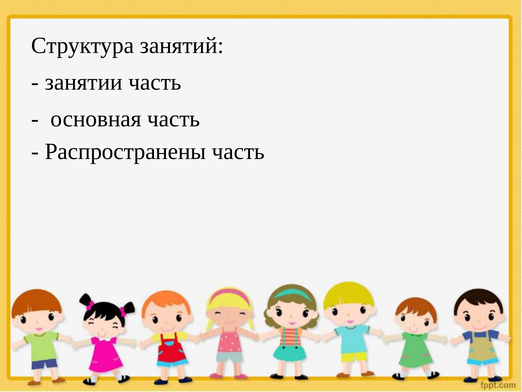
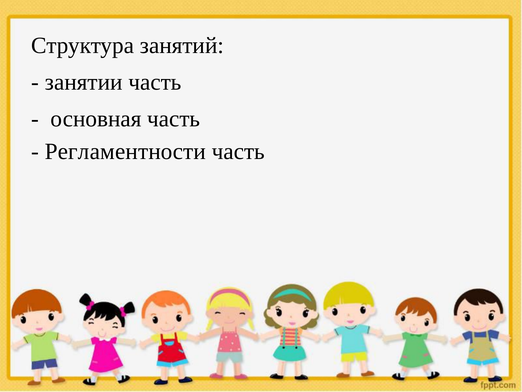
Распространены: Распространены -> Регламентности (125, 151)
